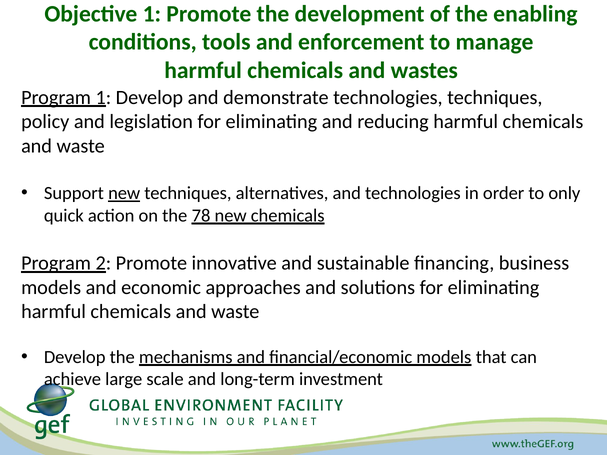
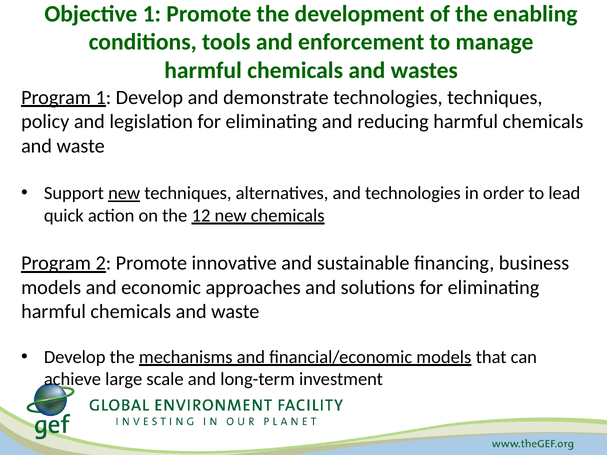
only: only -> lead (564, 193)
78: 78 -> 12 (201, 216)
